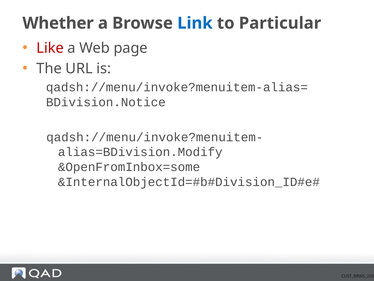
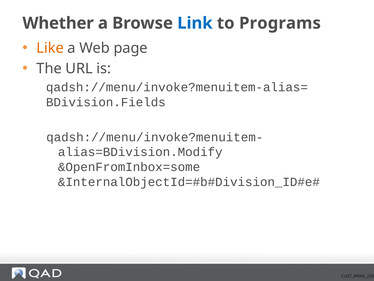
Particular: Particular -> Programs (280, 23)
Like colour: red -> orange (50, 48)
BDivision.Notice: BDivision.Notice -> BDivision.Fields (106, 102)
